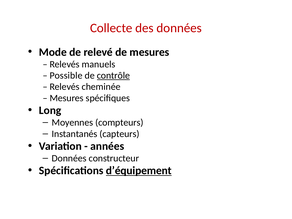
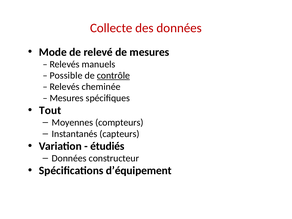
Long: Long -> Tout (50, 110)
années: années -> étudiés (107, 146)
d’équipement underline: present -> none (139, 171)
